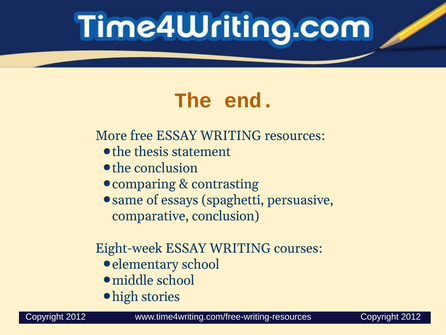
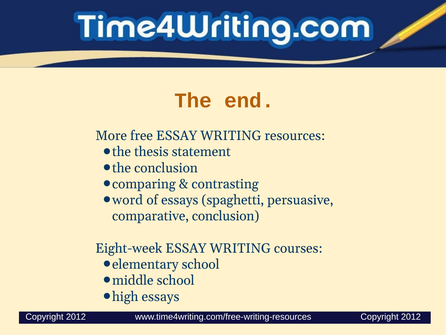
same: same -> word (128, 200)
high stories: stories -> essays (160, 296)
